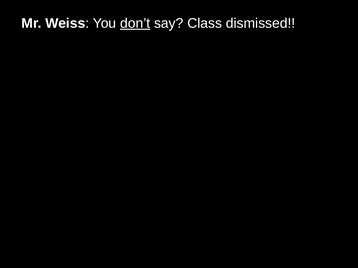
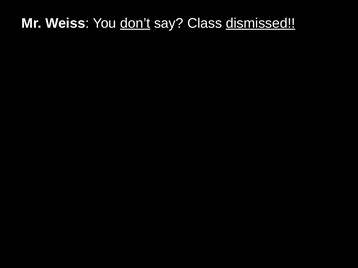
dismissed underline: none -> present (261, 23)
